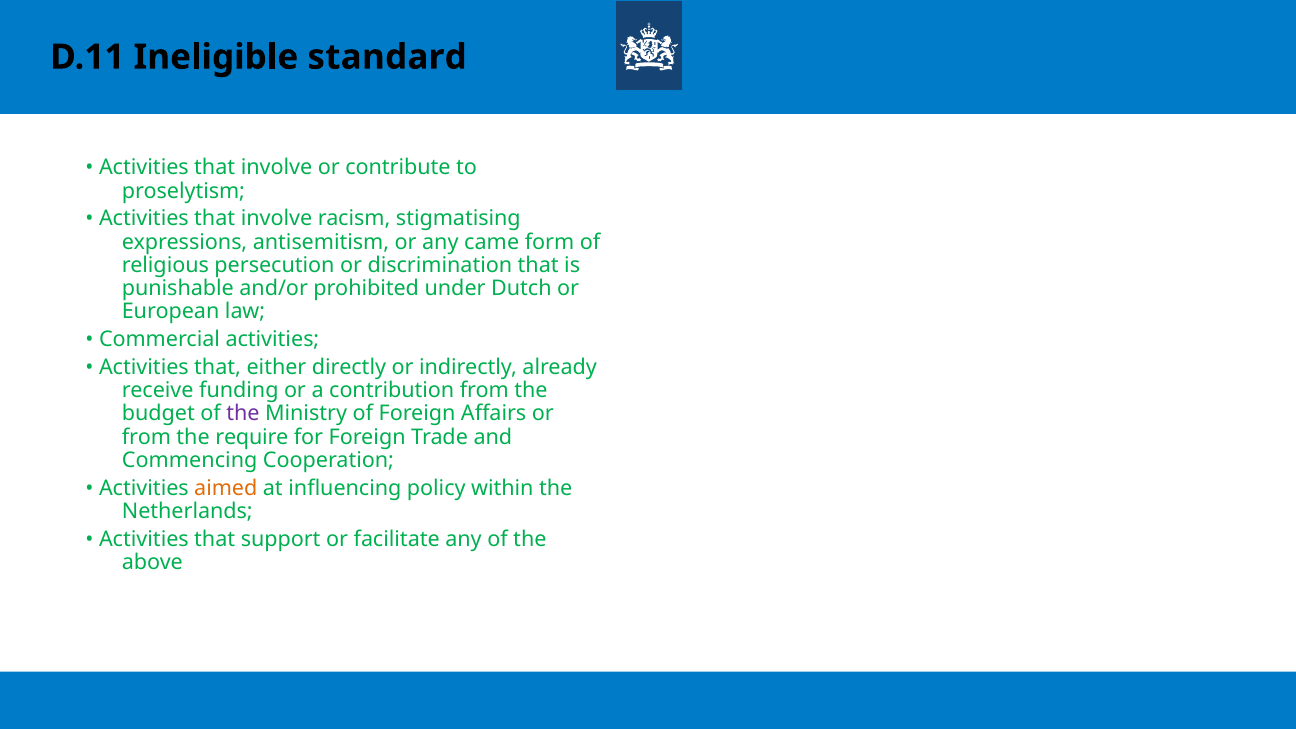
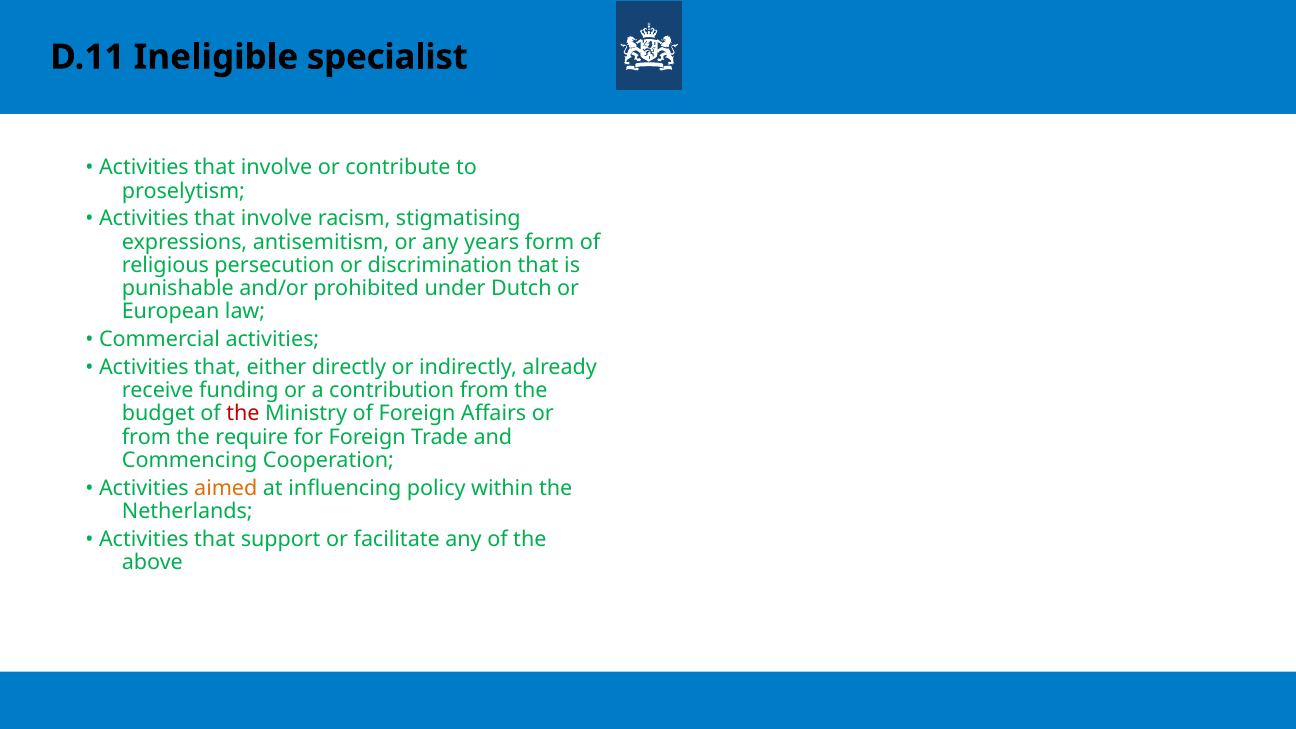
standard: standard -> specialist (387, 57)
came: came -> years (492, 242)
the colour: purple -> red (243, 414)
